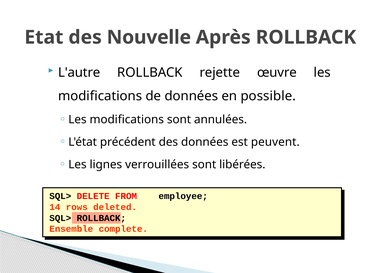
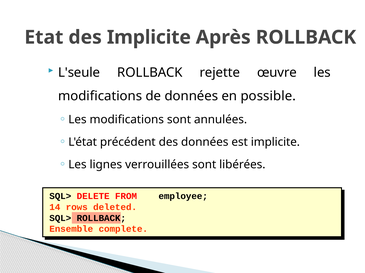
des Nouvelle: Nouvelle -> Implicite (149, 37)
L'autre: L'autre -> L'seule (79, 73)
est peuvent: peuvent -> implicite (275, 142)
